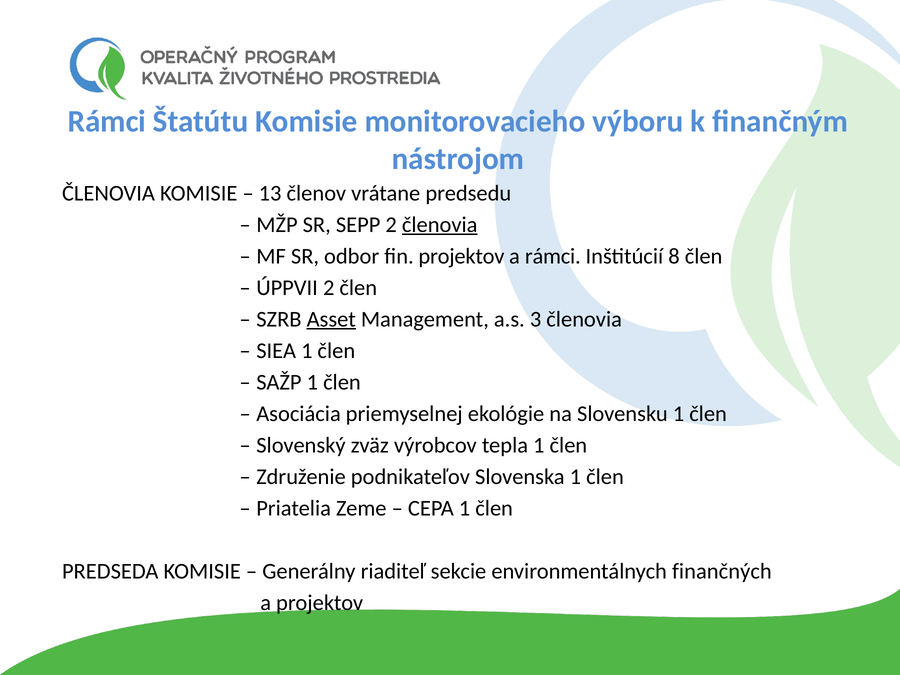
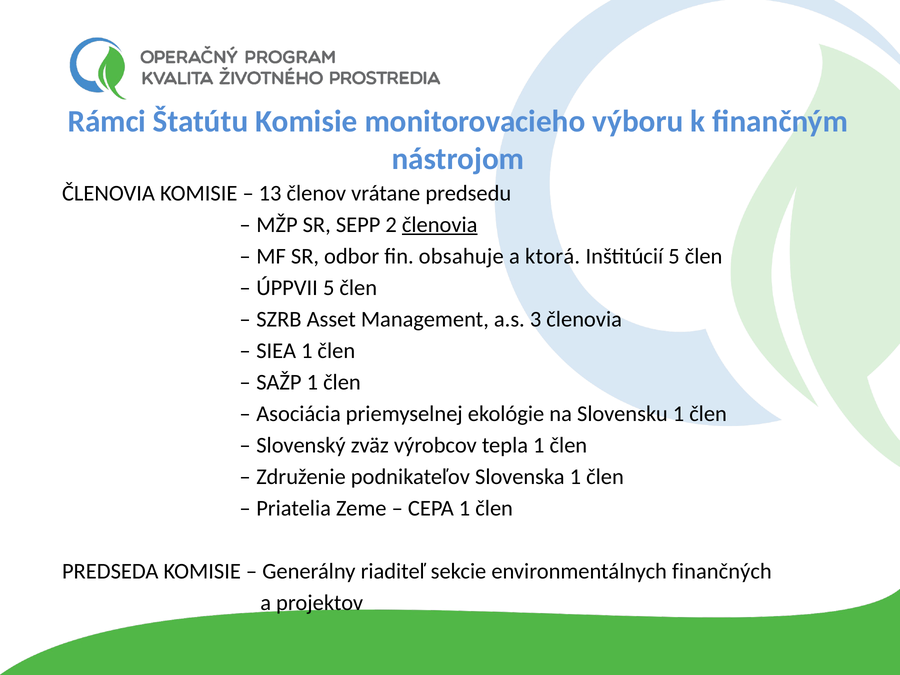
fin projektov: projektov -> obsahuje (461, 256)
a rámci: rámci -> ktorá (553, 256)
Inštitúcií 8: 8 -> 5 (674, 256)
ÚPPVII 2: 2 -> 5 (329, 288)
Asset underline: present -> none (331, 319)
